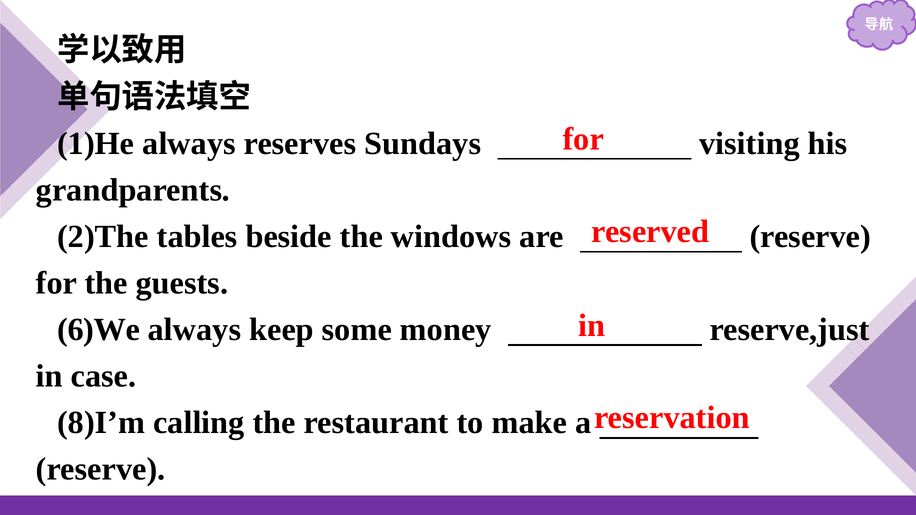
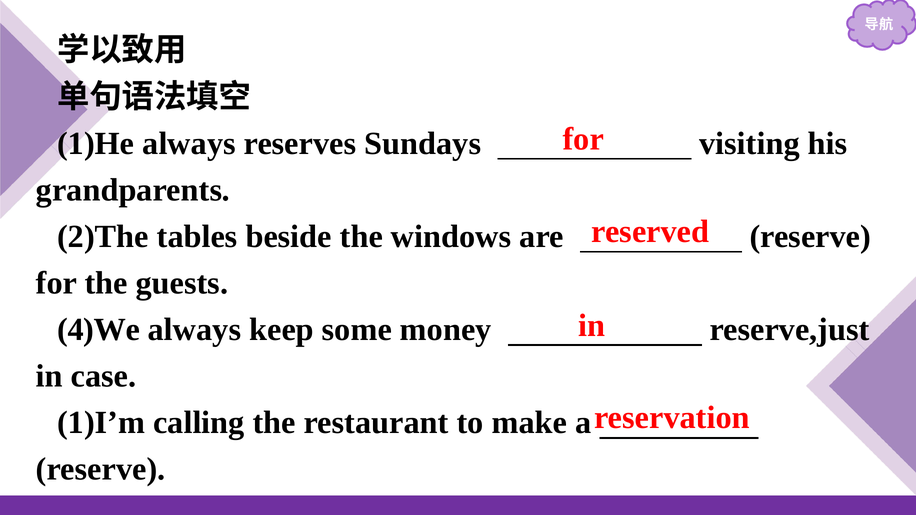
6)We: 6)We -> 4)We (99, 330)
8)I’m: 8)I’m -> 1)I’m (101, 423)
